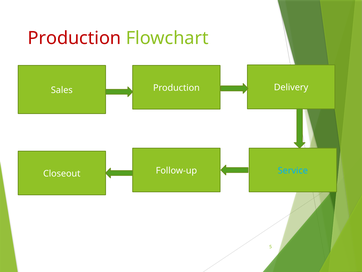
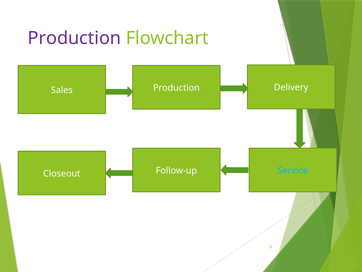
Production colour: red -> purple (74, 38)
